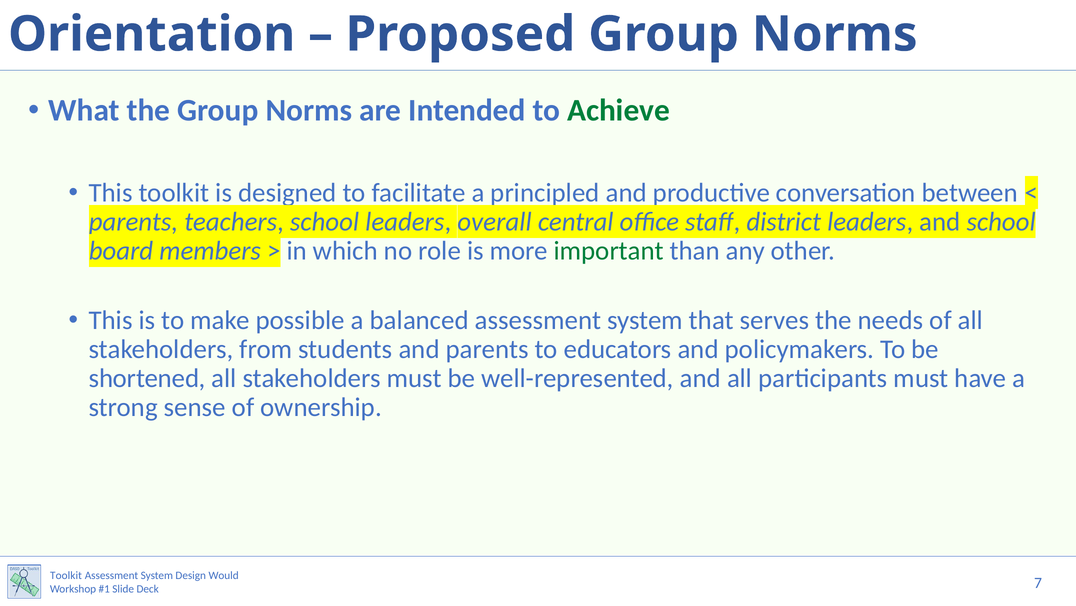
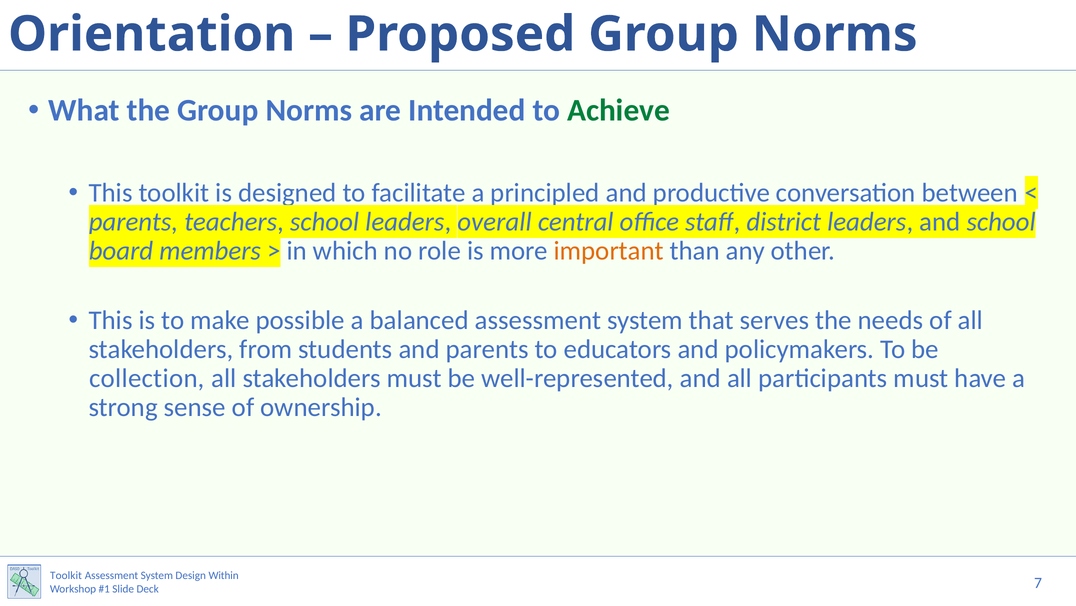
important colour: green -> orange (609, 251)
shortened: shortened -> collection (147, 378)
Would: Would -> Within (224, 575)
